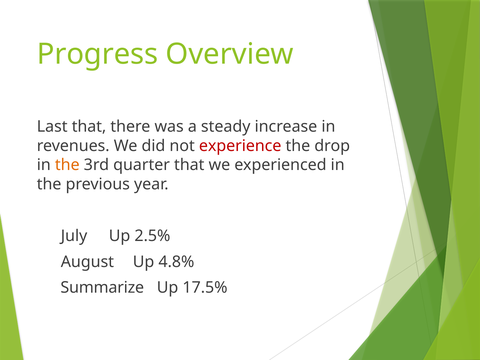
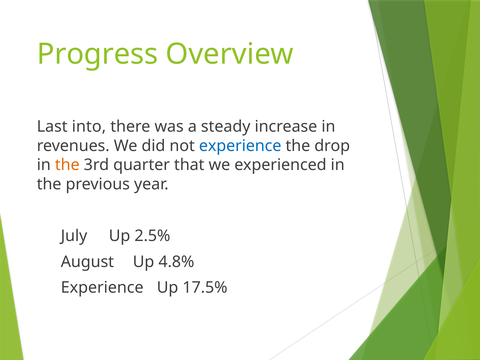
Last that: that -> into (89, 127)
experience colour: red -> blue (240, 146)
Summarize: Summarize -> Experience (102, 288)
